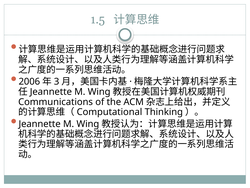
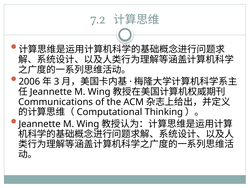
1.5: 1.5 -> 7.2 (98, 20)
